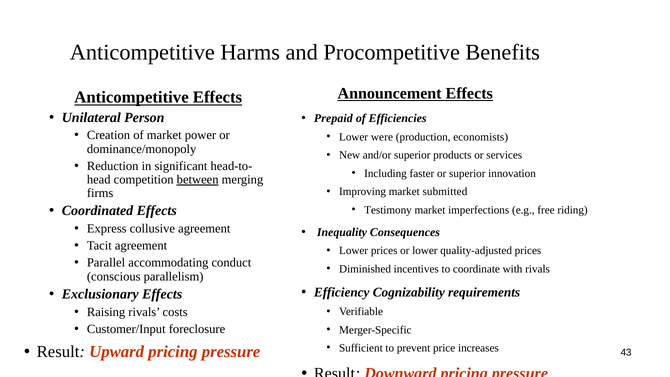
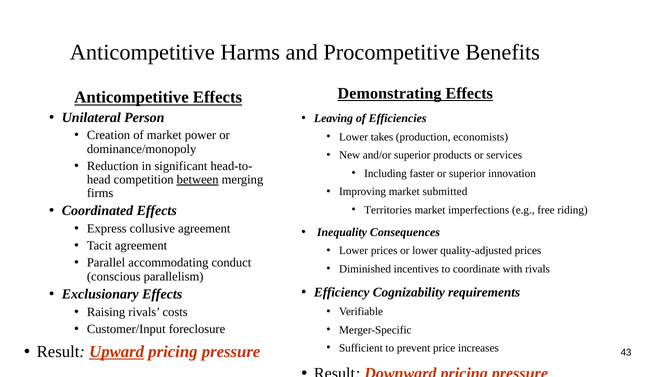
Announcement: Announcement -> Demonstrating (390, 94)
Prepaid: Prepaid -> Leaving (333, 118)
were: were -> takes (382, 137)
Testimony: Testimony -> Territories (388, 210)
Upward underline: none -> present (117, 352)
